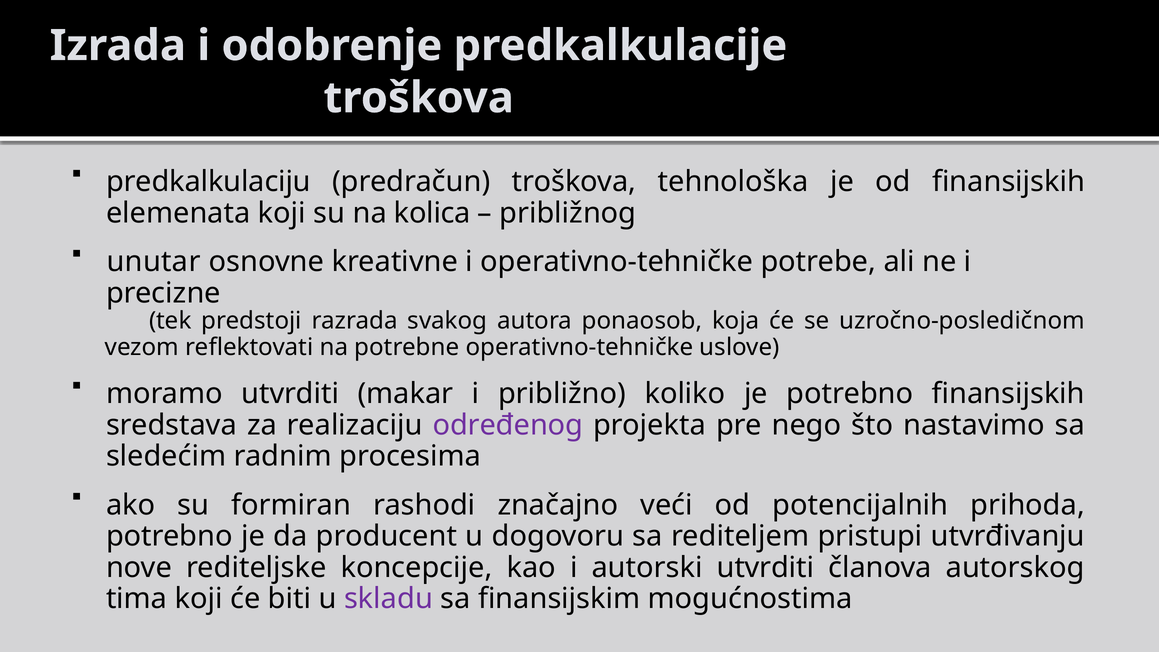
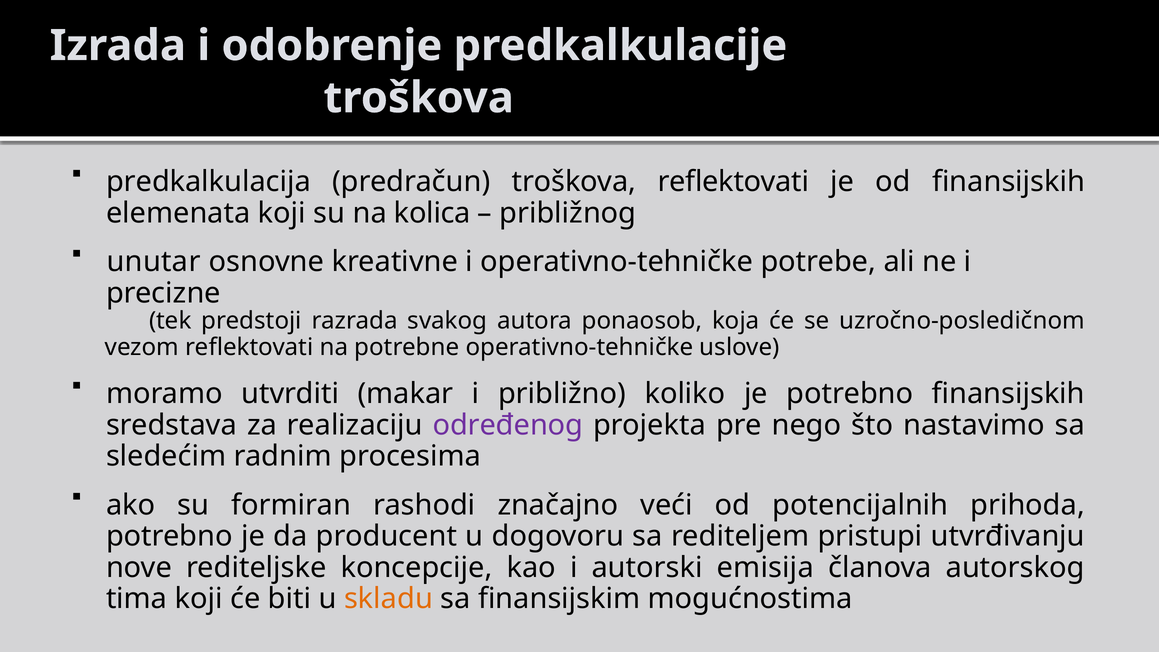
predkalkulaciju: predkalkulaciju -> predkalkulacija (208, 182)
troškova tehnološka: tehnološka -> reflektovati (733, 182)
autorski utvrditi: utvrditi -> emisija (765, 568)
skladu colour: purple -> orange (389, 599)
